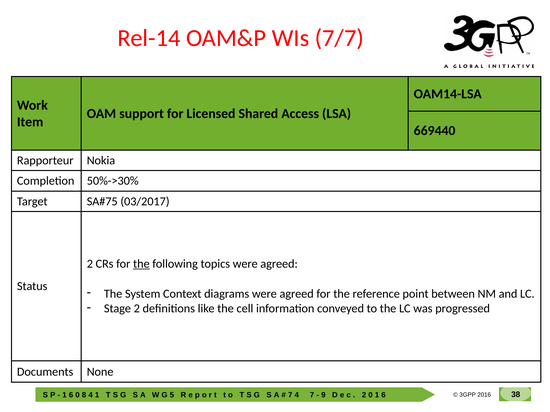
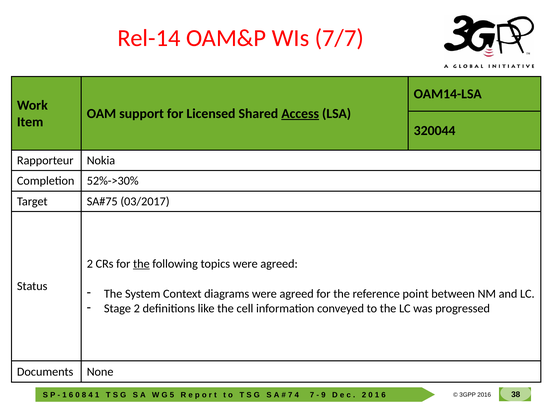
Access underline: none -> present (300, 114)
669440: 669440 -> 320044 (435, 131)
50%->30%: 50%->30% -> 52%->30% (113, 181)
